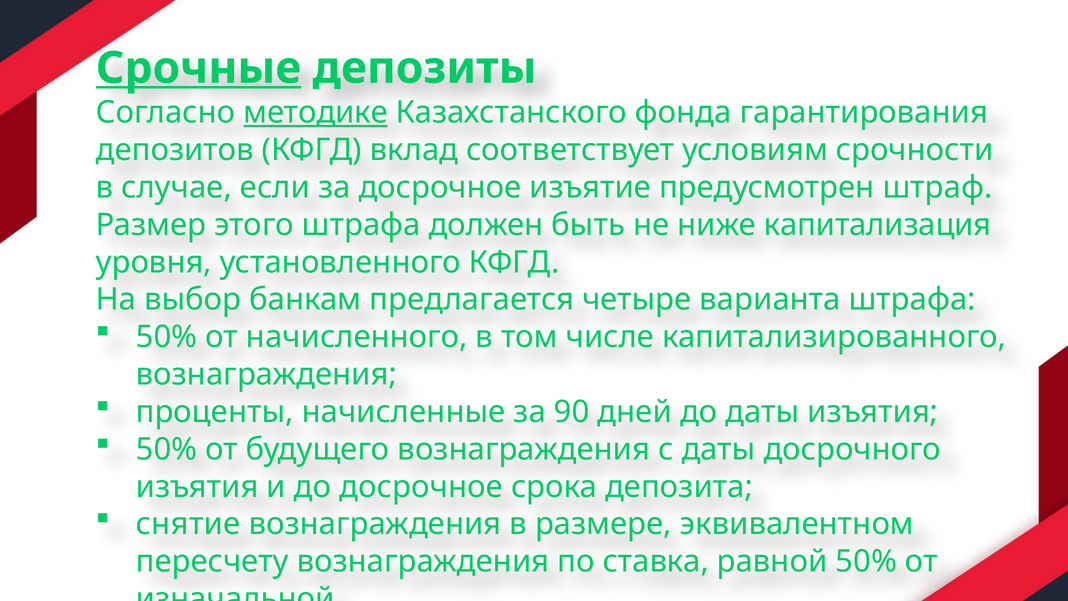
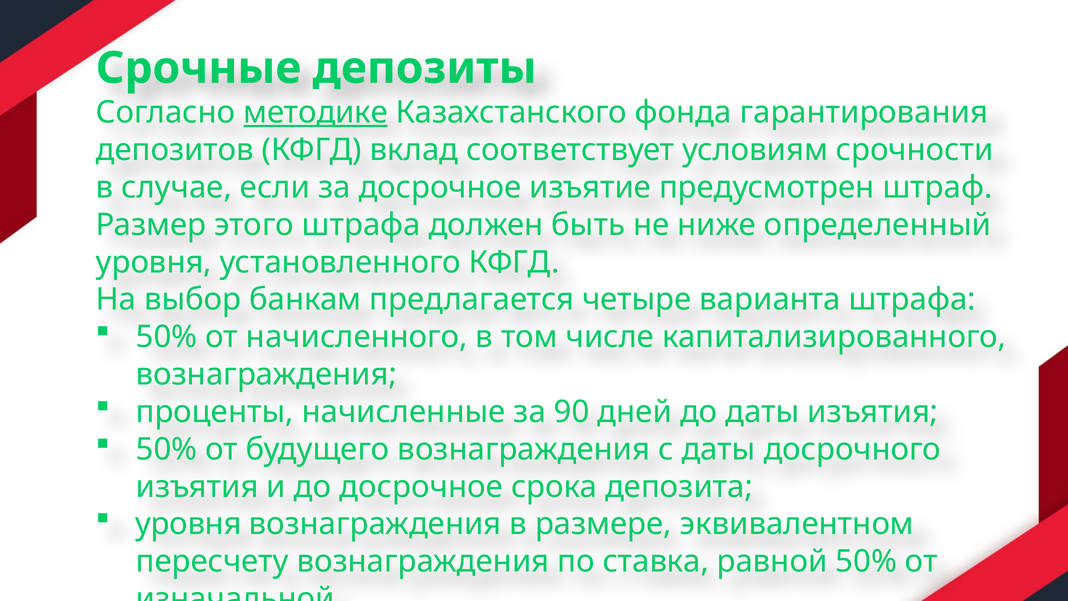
Срочные underline: present -> none (199, 68)
капитализация: капитализация -> определенный (878, 225)
снятие: снятие -> уровня (188, 524)
